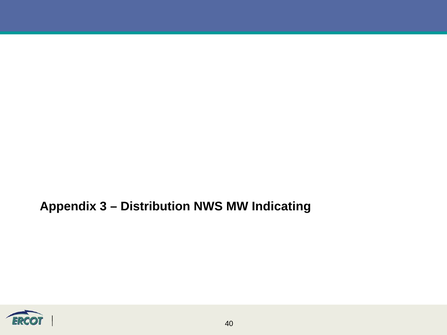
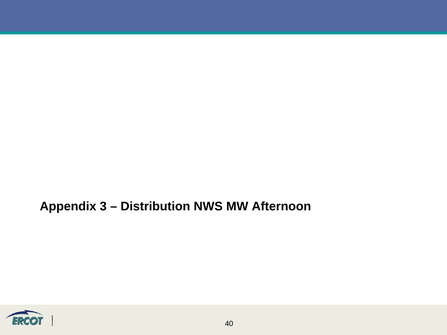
Indicating: Indicating -> Afternoon (281, 207)
